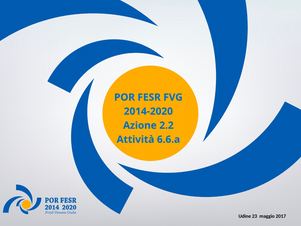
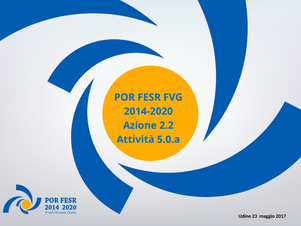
6.6.a: 6.6.a -> 5.0.a (168, 139)
